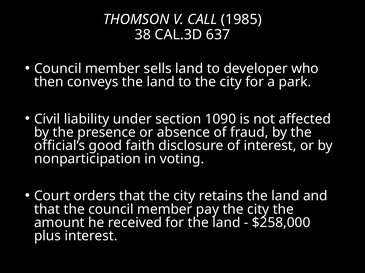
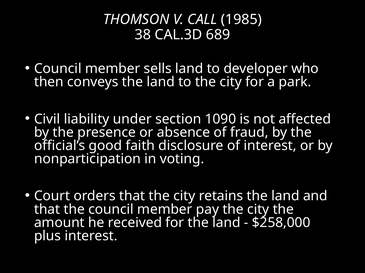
637: 637 -> 689 (218, 35)
